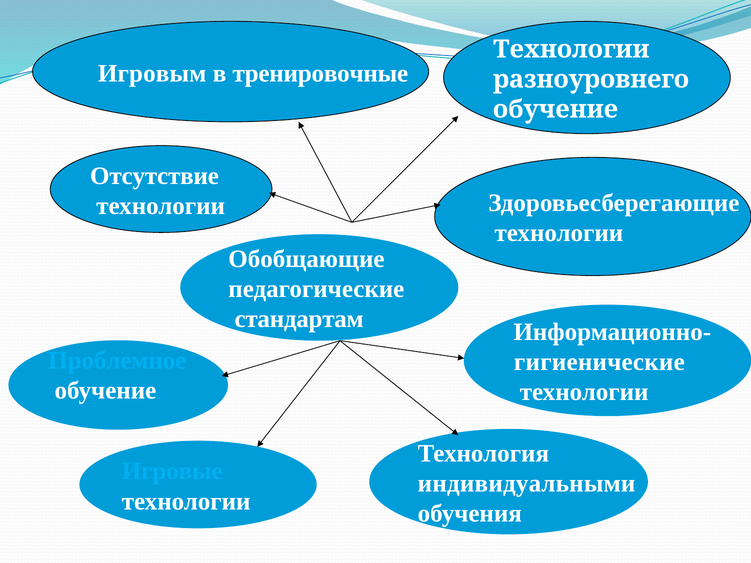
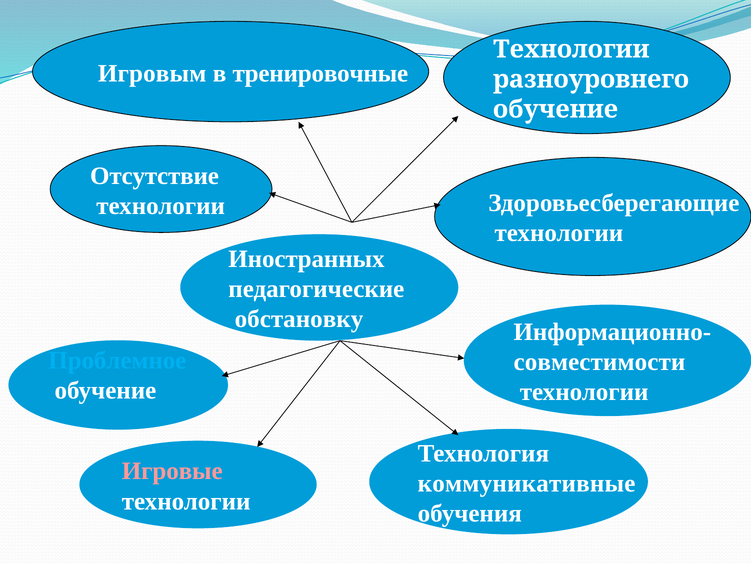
Обобщающие: Обобщающие -> Иностранных (306, 259)
стандартам: стандартам -> обстановку (299, 319)
гигиенические: гигиенические -> совместимости (599, 362)
Игровые colour: light blue -> pink (172, 471)
индивидуальными: индивидуальными -> коммуникативные (527, 484)
